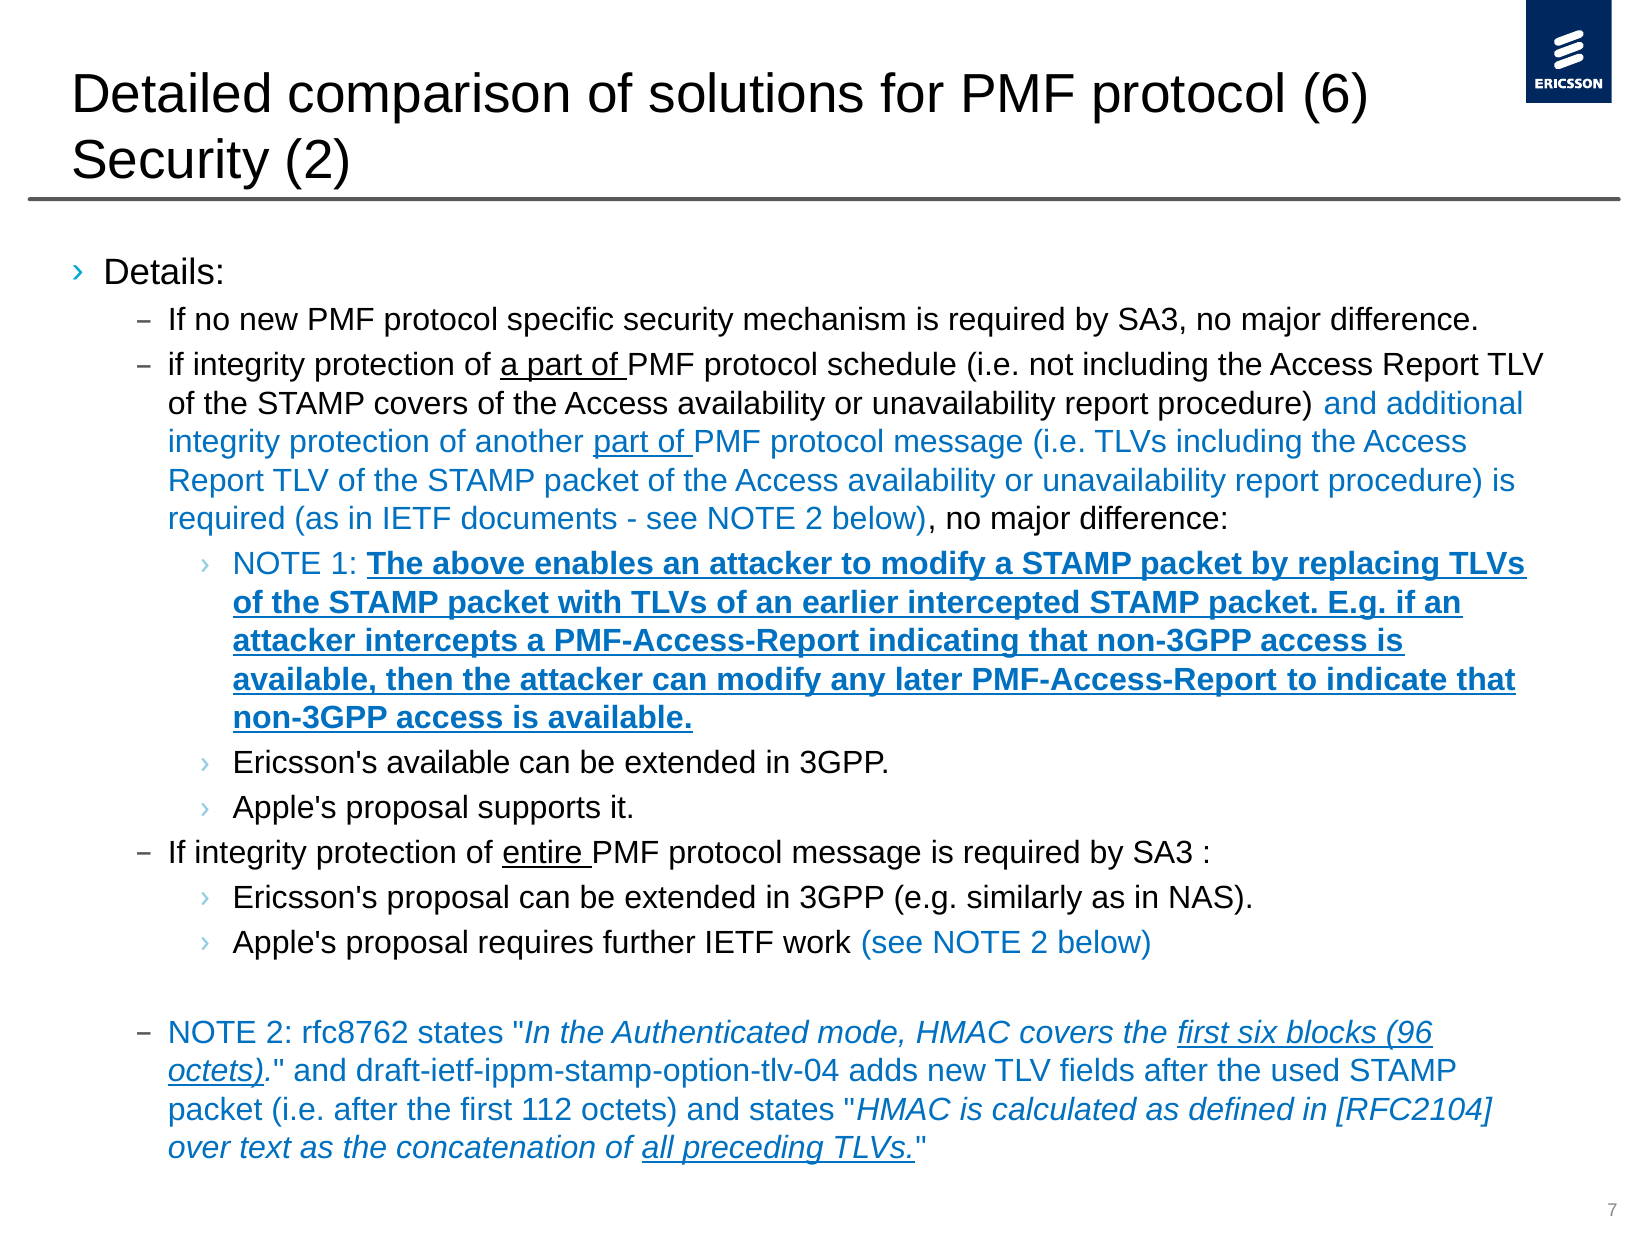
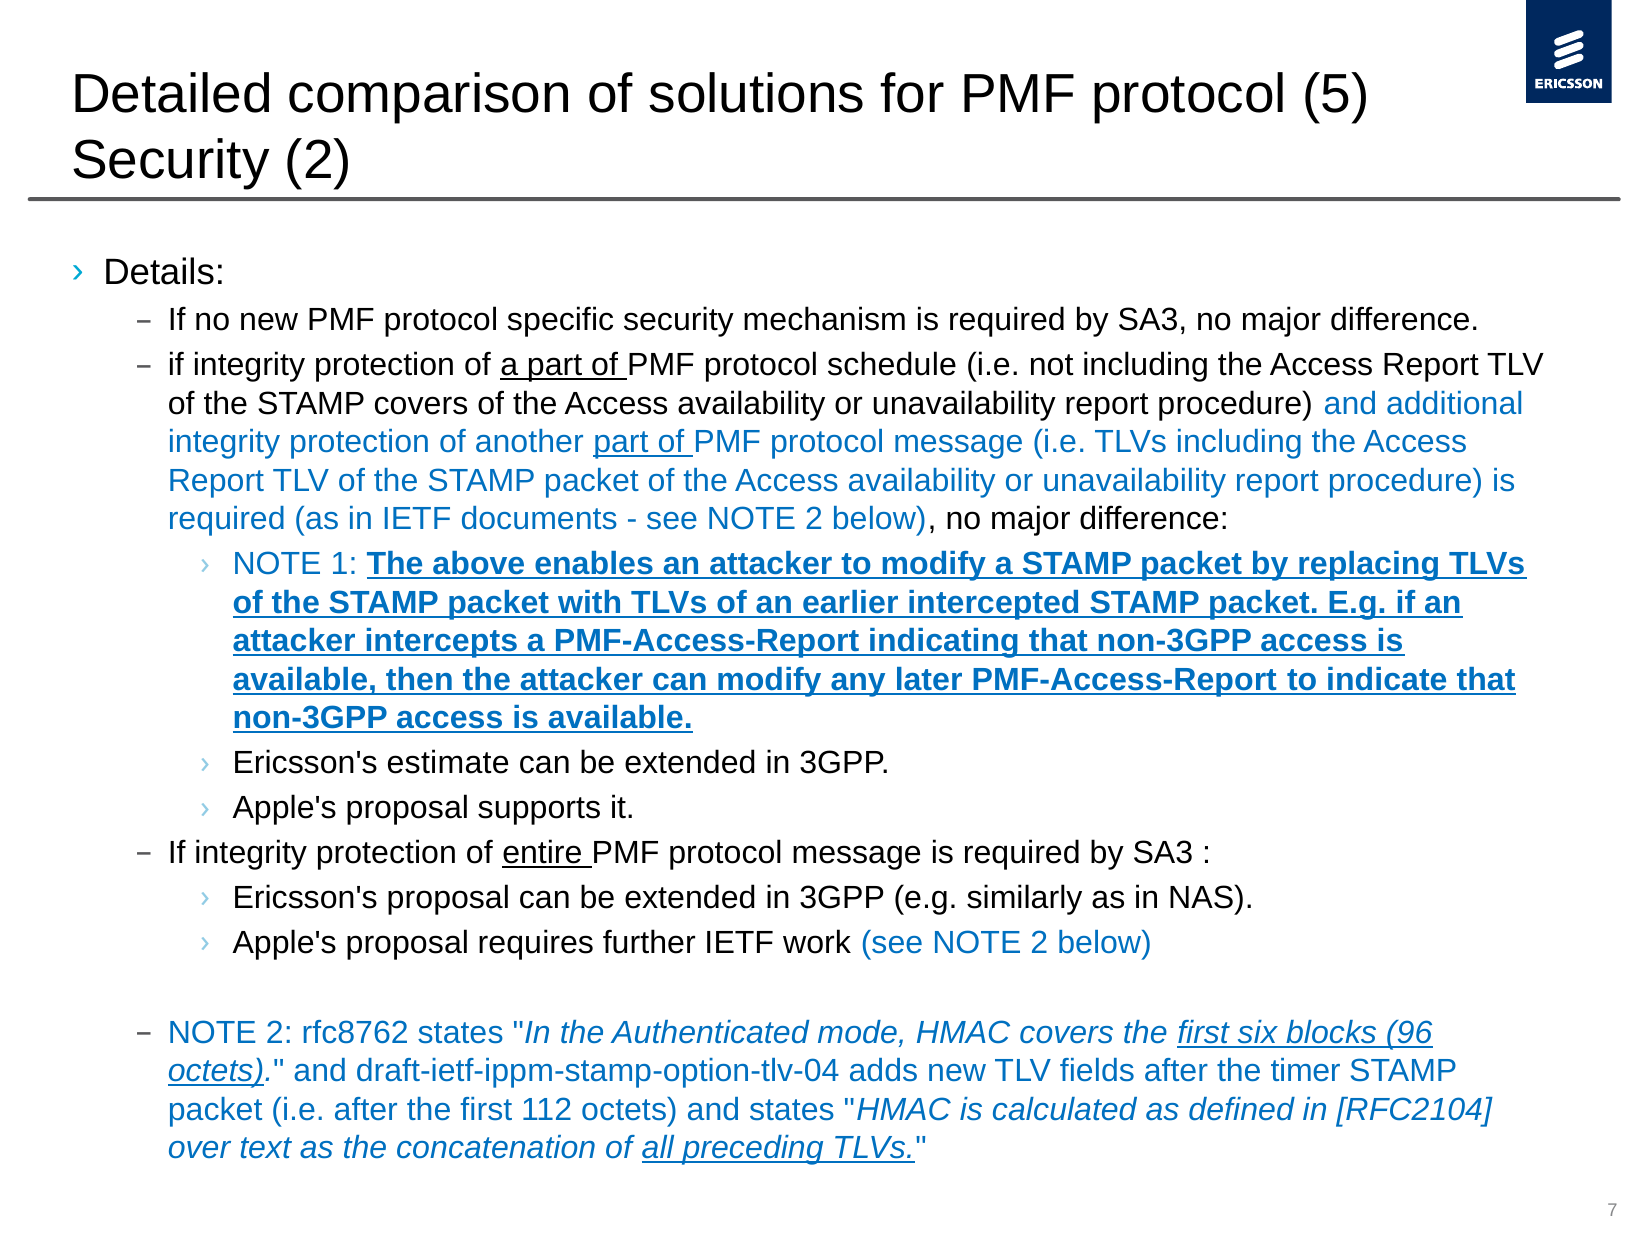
6: 6 -> 5 (1336, 95)
Ericsson's available: available -> estimate (448, 763)
used: used -> timer (1306, 1072)
